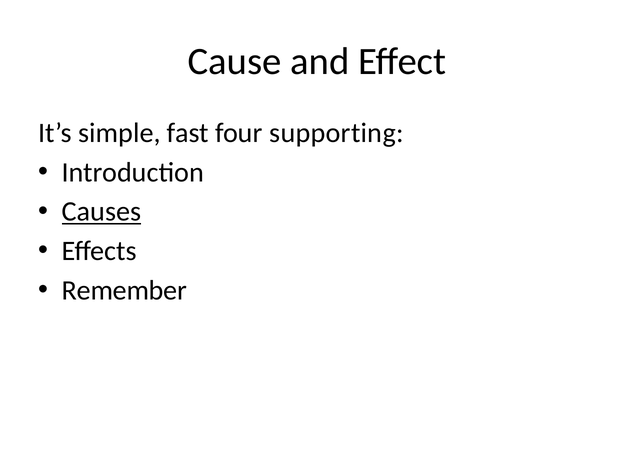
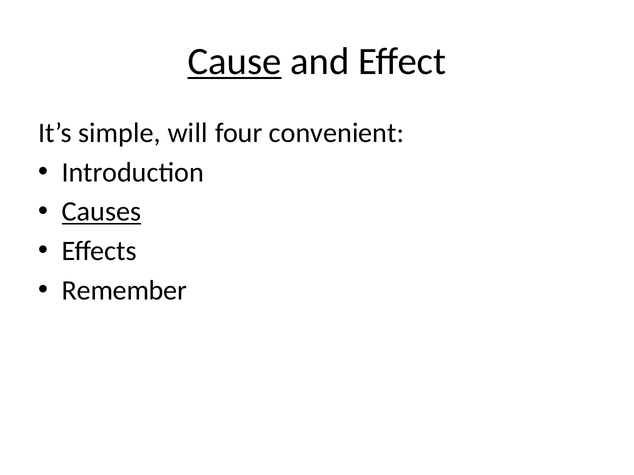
Cause underline: none -> present (234, 61)
fast: fast -> will (188, 133)
supporting: supporting -> convenient (337, 133)
